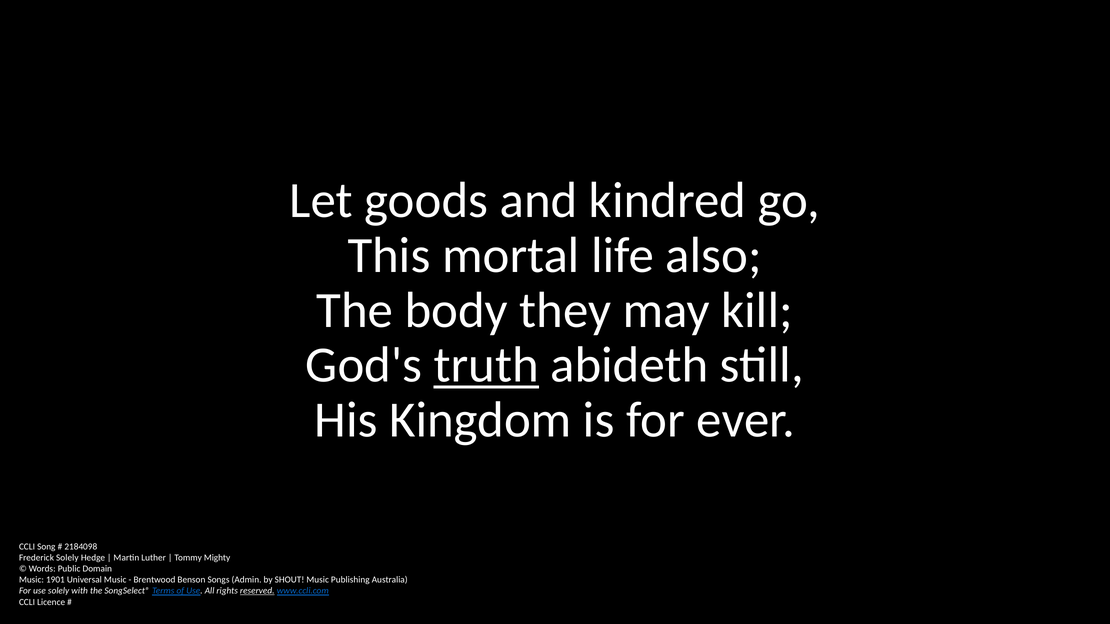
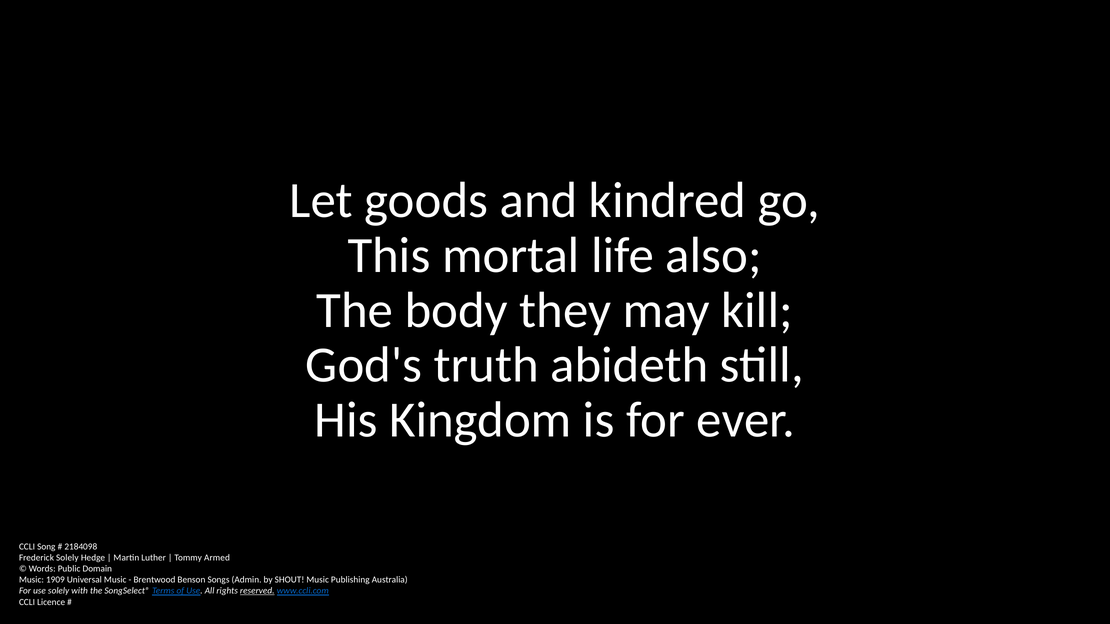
truth underline: present -> none (486, 365)
Mighty: Mighty -> Armed (217, 558)
1901: 1901 -> 1909 (55, 580)
